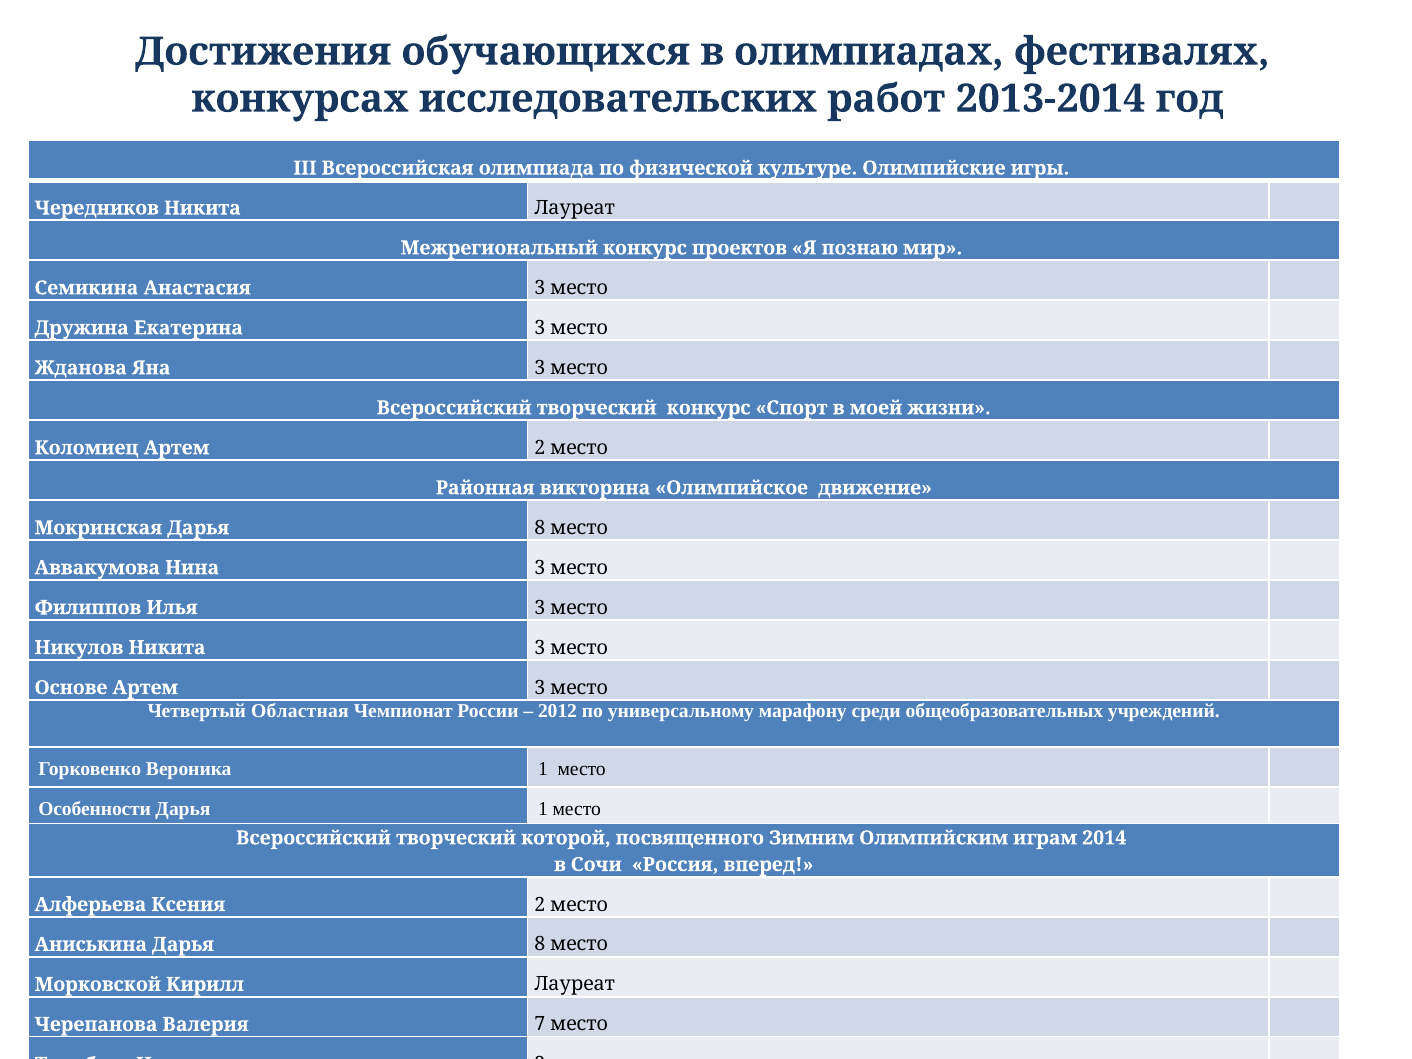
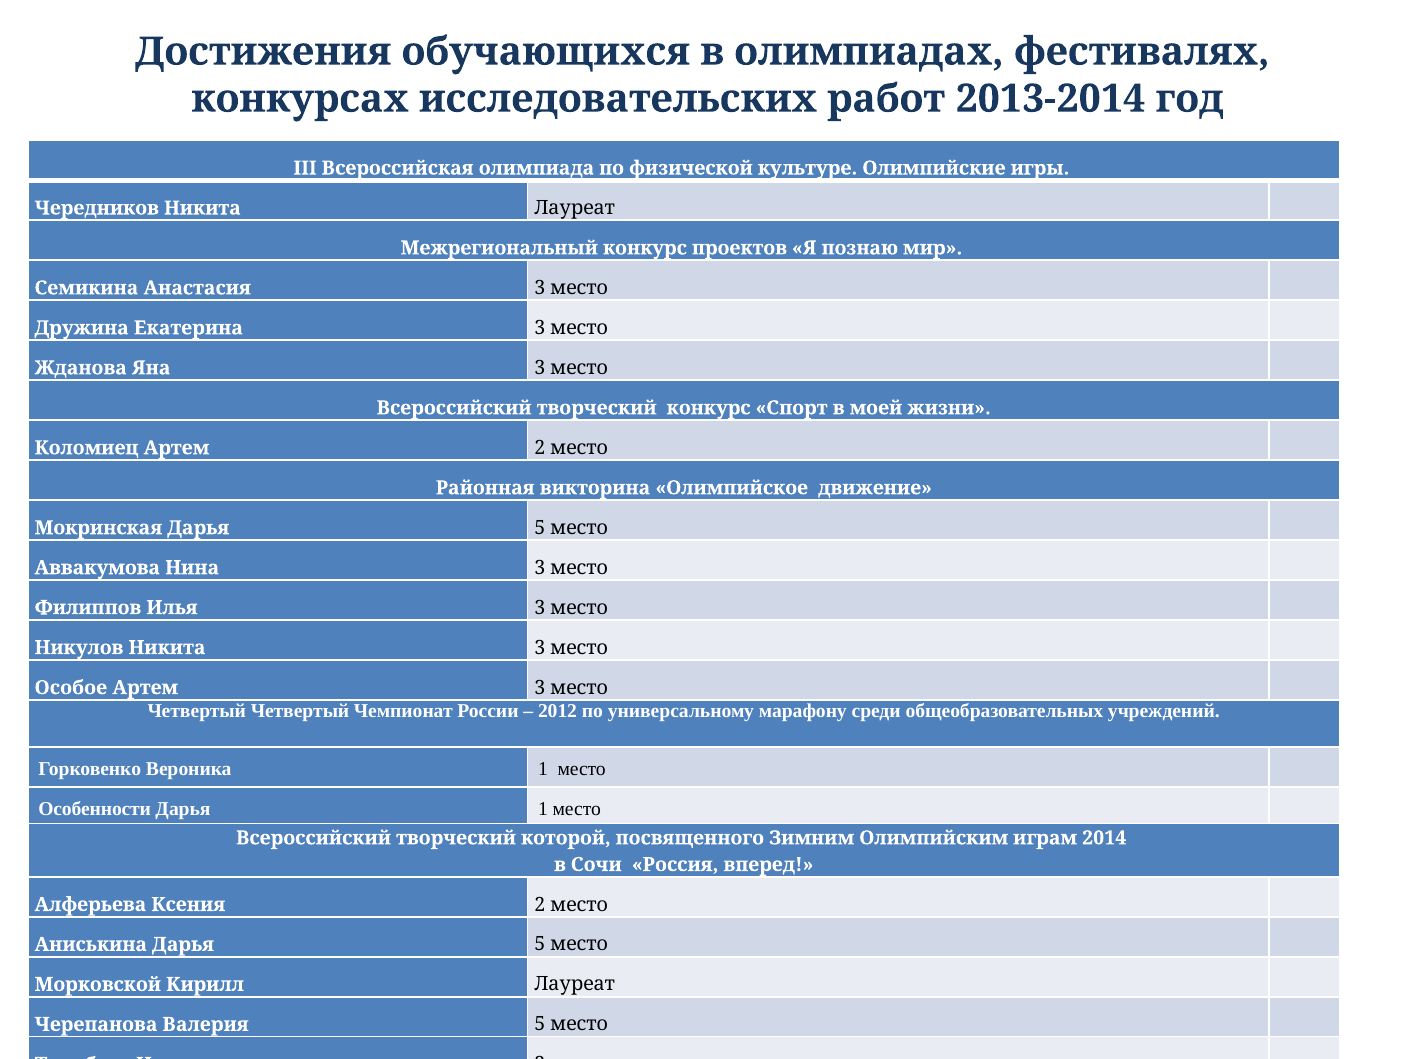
Мокринская Дарья 8: 8 -> 5 (540, 528)
Основе: Основе -> Особое (71, 688)
Четвертый Областная: Областная -> Четвертый (300, 711)
Аниськина Дарья 8: 8 -> 5 (540, 945)
Валерия 7: 7 -> 5 (540, 1024)
